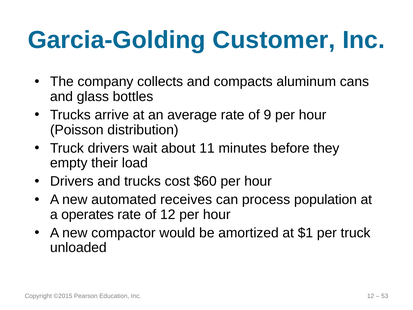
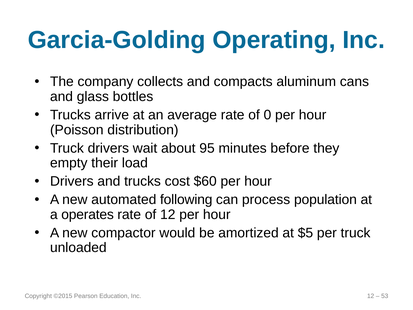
Customer: Customer -> Operating (274, 40)
9: 9 -> 0 (267, 115)
11: 11 -> 95 (207, 148)
receives: receives -> following (186, 200)
$1: $1 -> $5 (305, 233)
